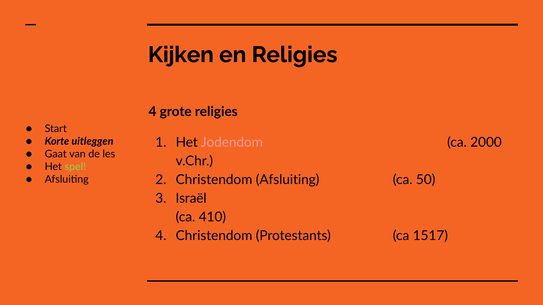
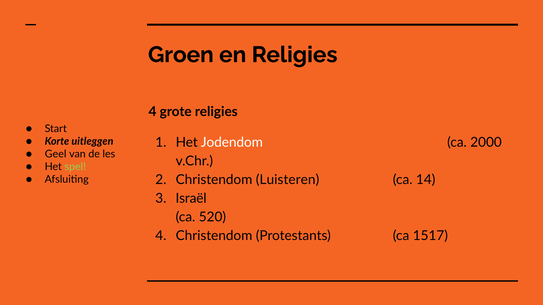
Kijken: Kijken -> Groen (181, 55)
Jodendom colour: pink -> white (232, 143)
Gaat: Gaat -> Geel (56, 154)
Christendom Afsluiting: Afsluiting -> Luisteren (288, 180)
50: 50 -> 14 (426, 180)
410: 410 -> 520 (212, 217)
